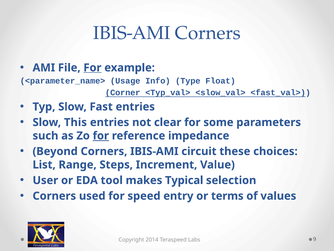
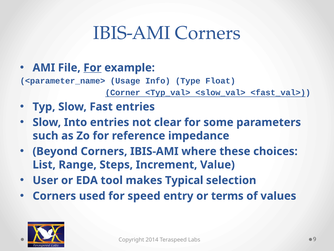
This: This -> Into (76, 122)
for underline: present -> none (101, 135)
circuit: circuit -> where (199, 151)
